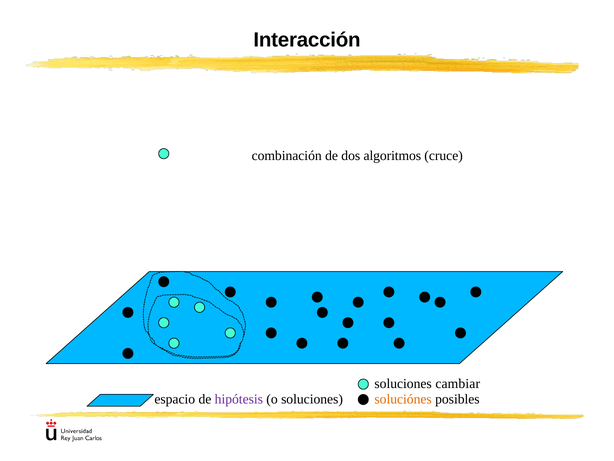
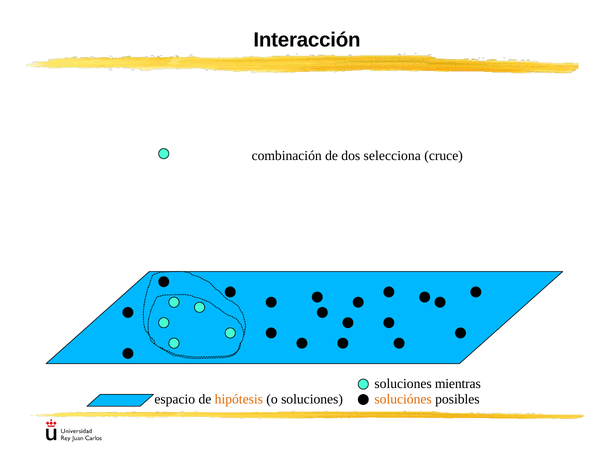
algoritmos: algoritmos -> selecciona (392, 155)
cambiar: cambiar -> mientras (458, 383)
hipótesis colour: purple -> orange (239, 399)
